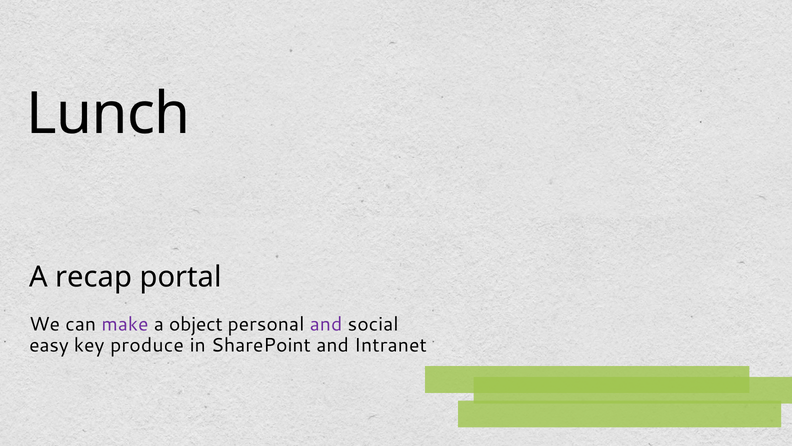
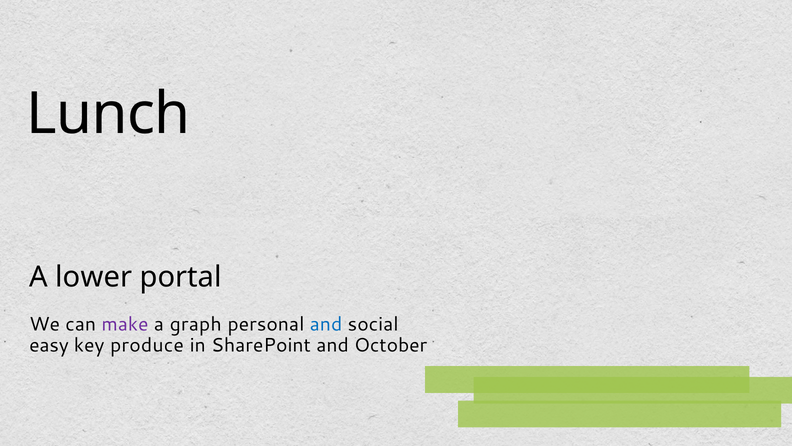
recap: recap -> lower (94, 277)
object: object -> graph (196, 324)
and colour: purple -> blue (326, 324)
Intranet: Intranet -> October (391, 345)
